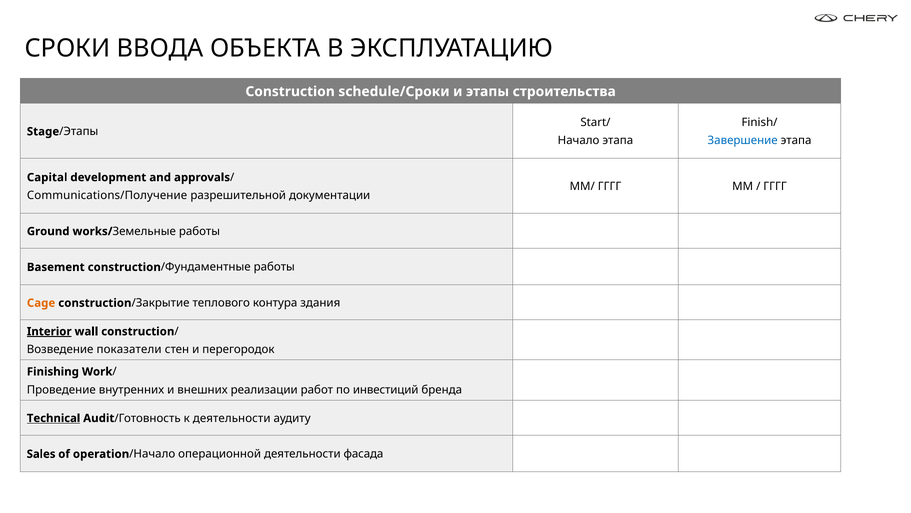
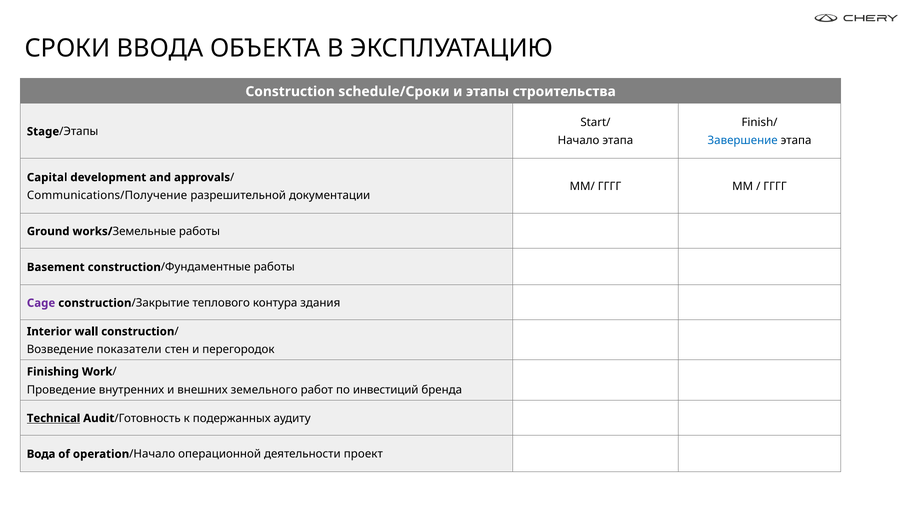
Cage colour: orange -> purple (41, 303)
Interior underline: present -> none (49, 331)
реализации: реализации -> земельного (264, 389)
к деятельности: деятельности -> подержанных (232, 418)
Sales: Sales -> Вода (41, 454)
фасада: фасада -> проект (363, 454)
